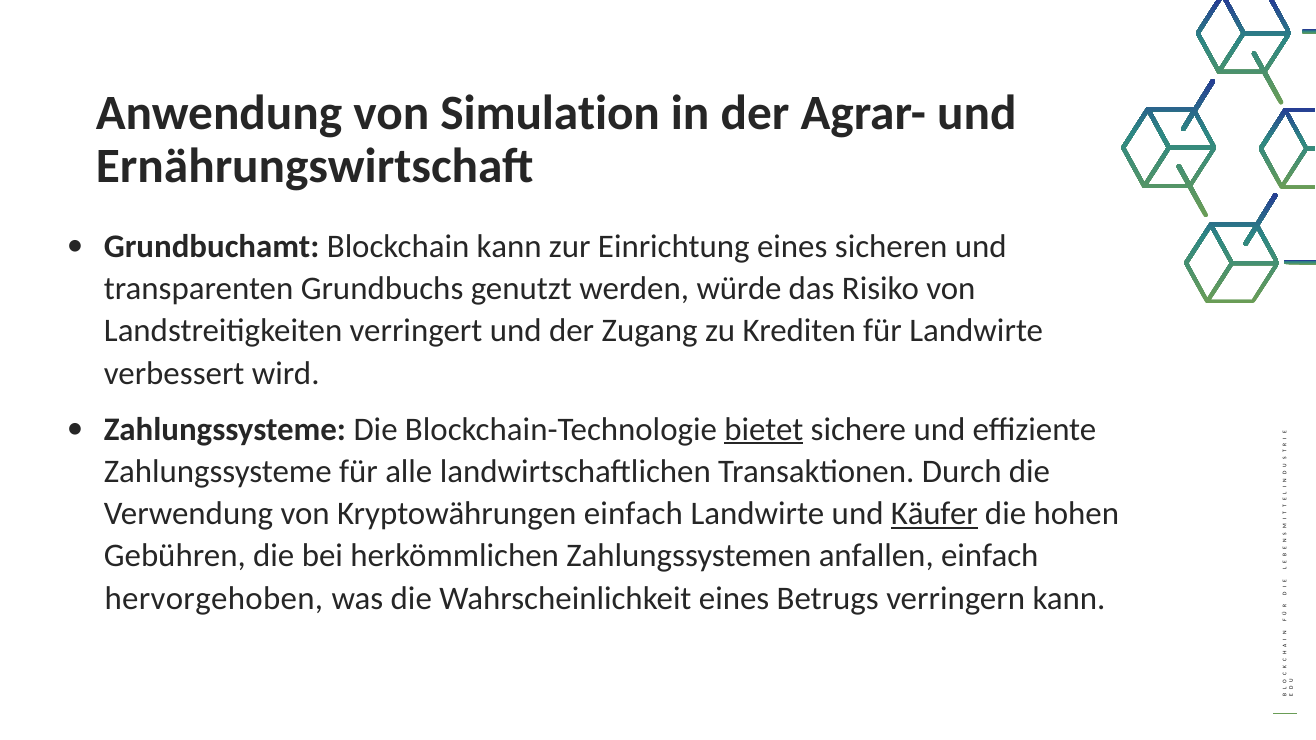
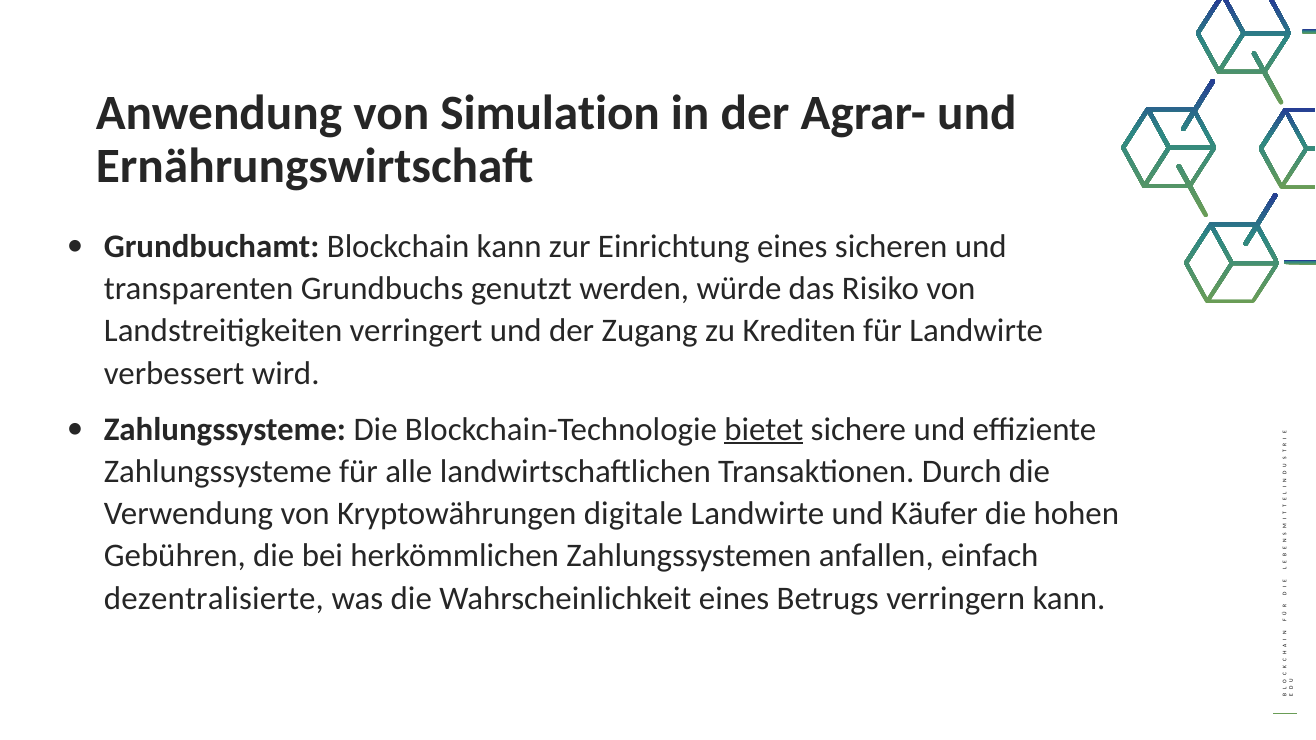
Kryptowährungen einfach: einfach -> digitale (633, 514)
Käufer underline: present -> none (934, 514)
hervorgehoben: hervorgehoben -> dezentralisierte (214, 598)
